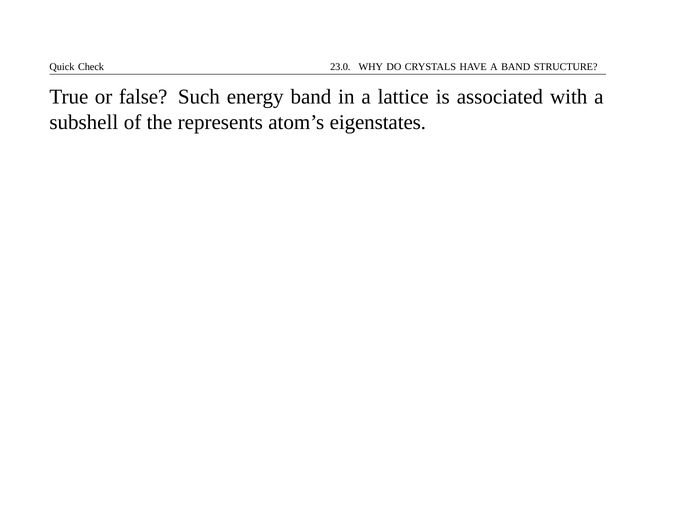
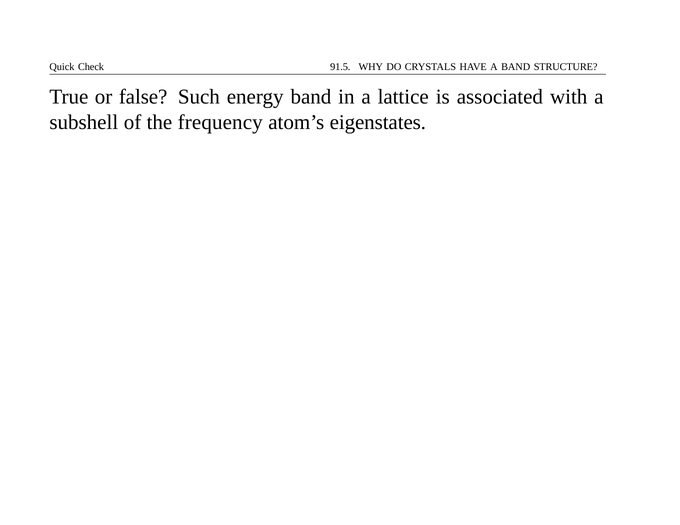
23.0: 23.0 -> 91.5 (340, 67)
represents: represents -> frequency (220, 122)
